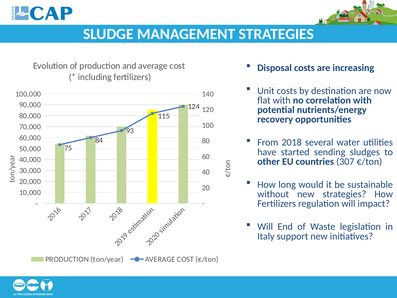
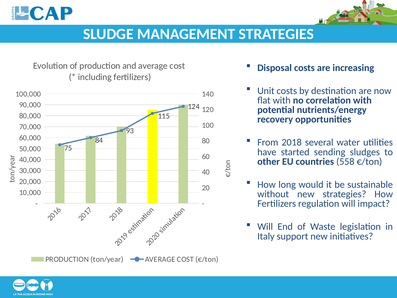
307: 307 -> 558 (345, 161)
